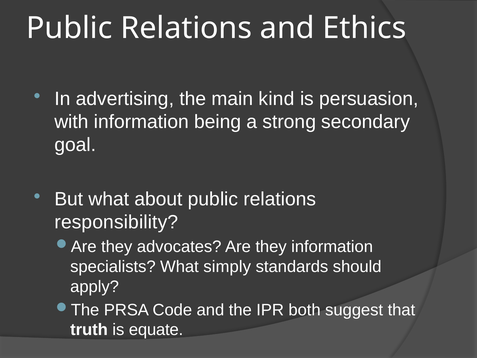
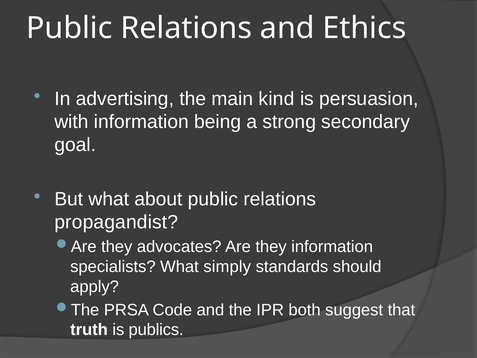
responsibility: responsibility -> propagandist (116, 222)
equate: equate -> publics (156, 330)
